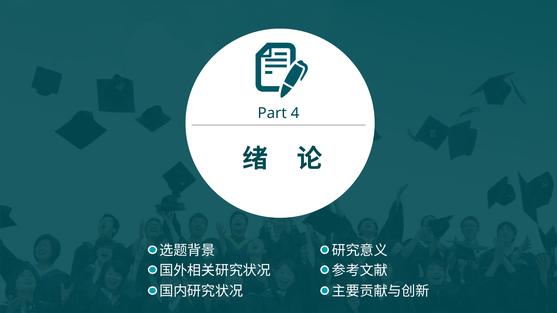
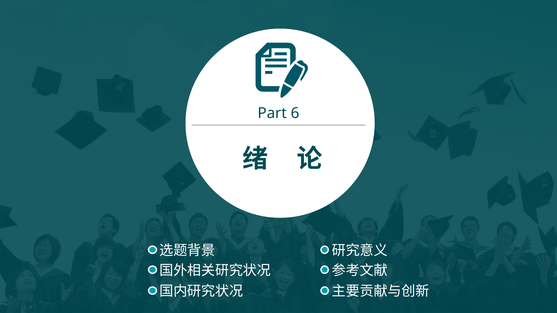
4: 4 -> 6 (295, 113)
